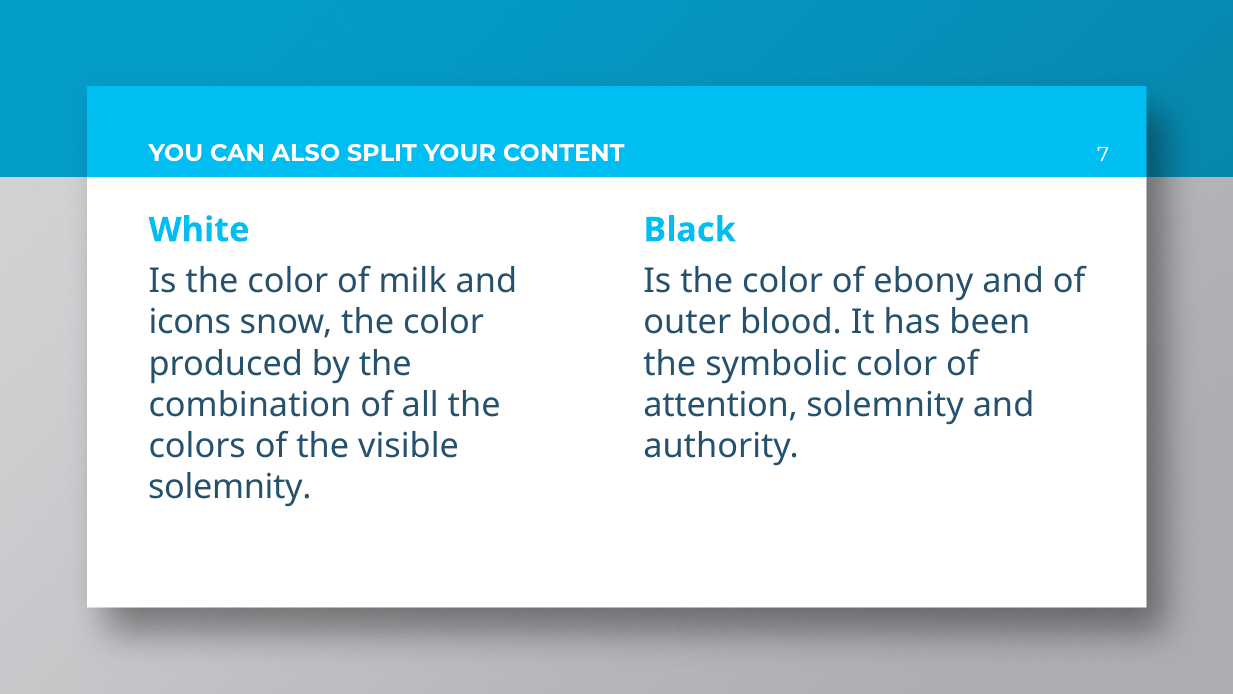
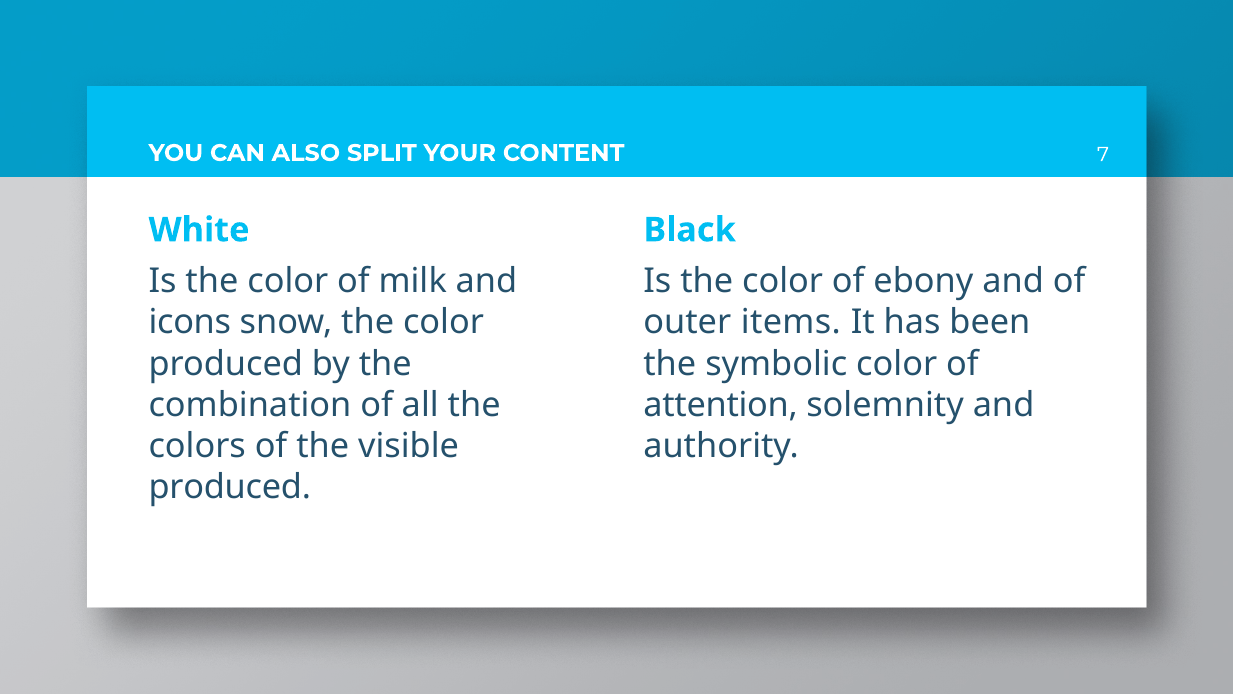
blood: blood -> items (791, 322)
solemnity: solemnity -> produced (230, 487)
